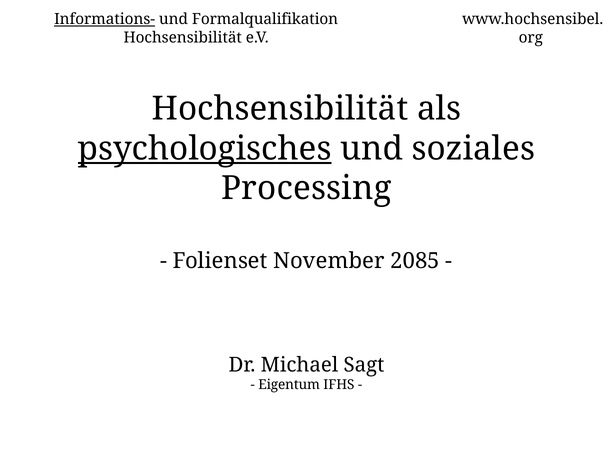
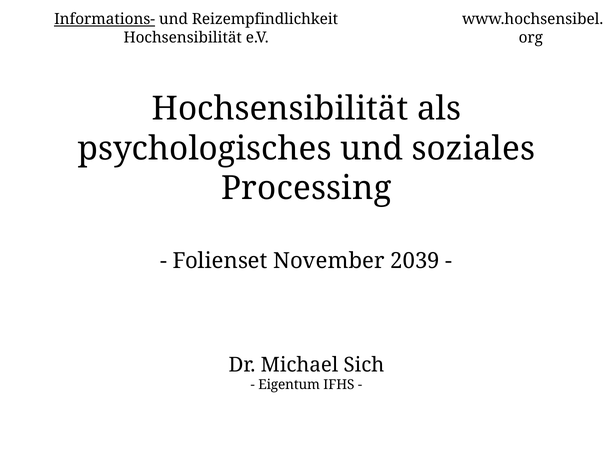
Formalqualifikation: Formalqualifikation -> Reizempfindlichkeit (265, 19)
psychologisches underline: present -> none (205, 149)
2085: 2085 -> 2039 (415, 261)
Sagt: Sagt -> Sich (364, 365)
